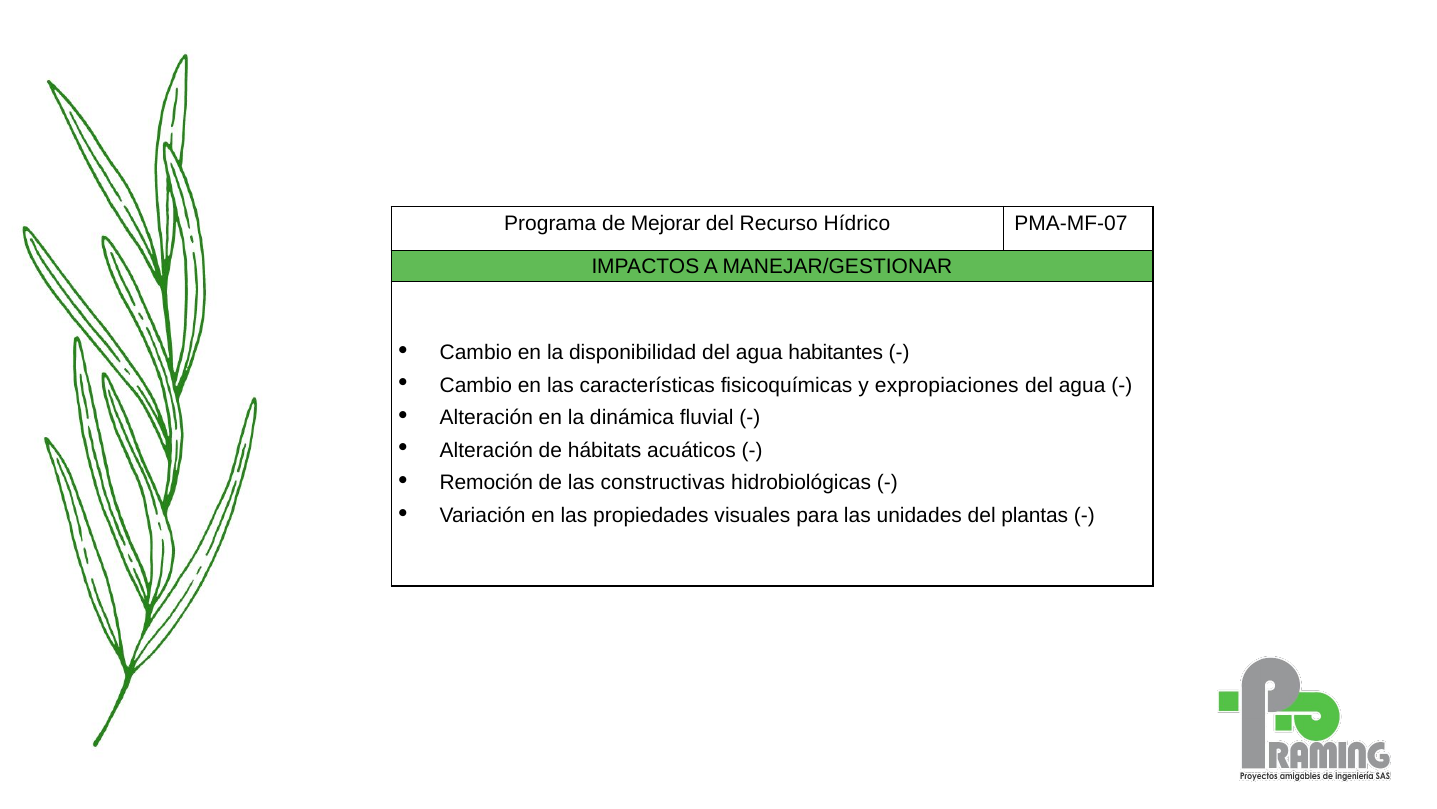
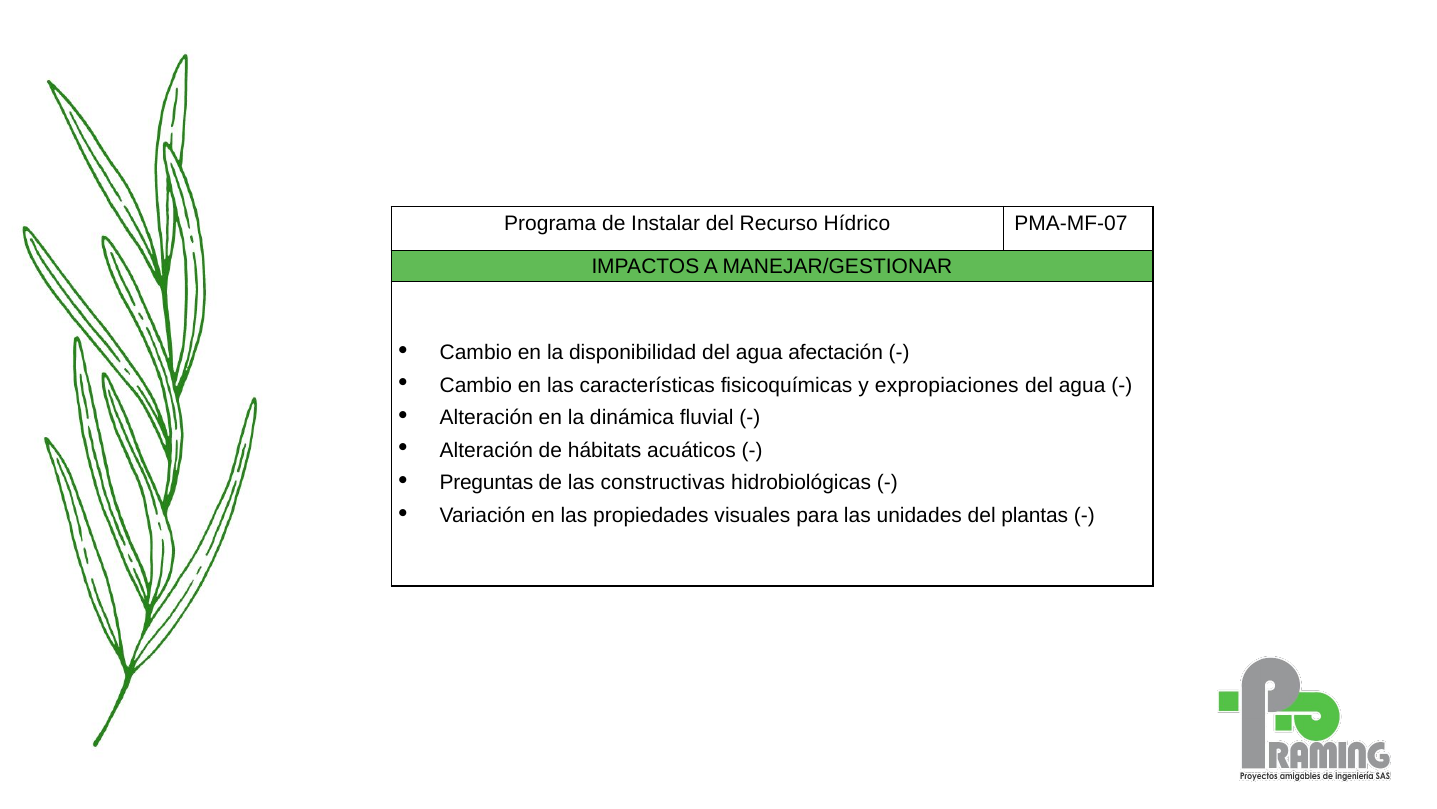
Mejorar: Mejorar -> Instalar (666, 224)
habitantes: habitantes -> afectación (836, 352)
Remoción: Remoción -> Preguntas (486, 482)
